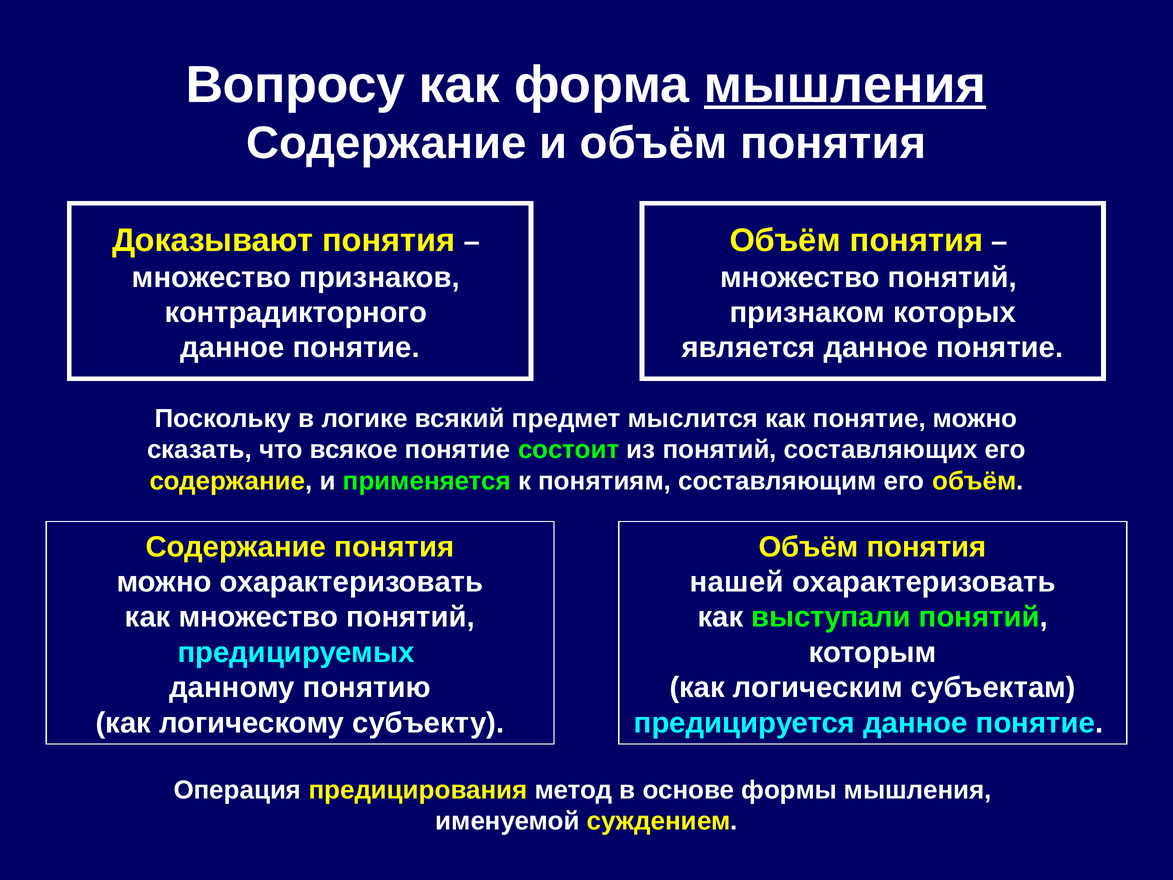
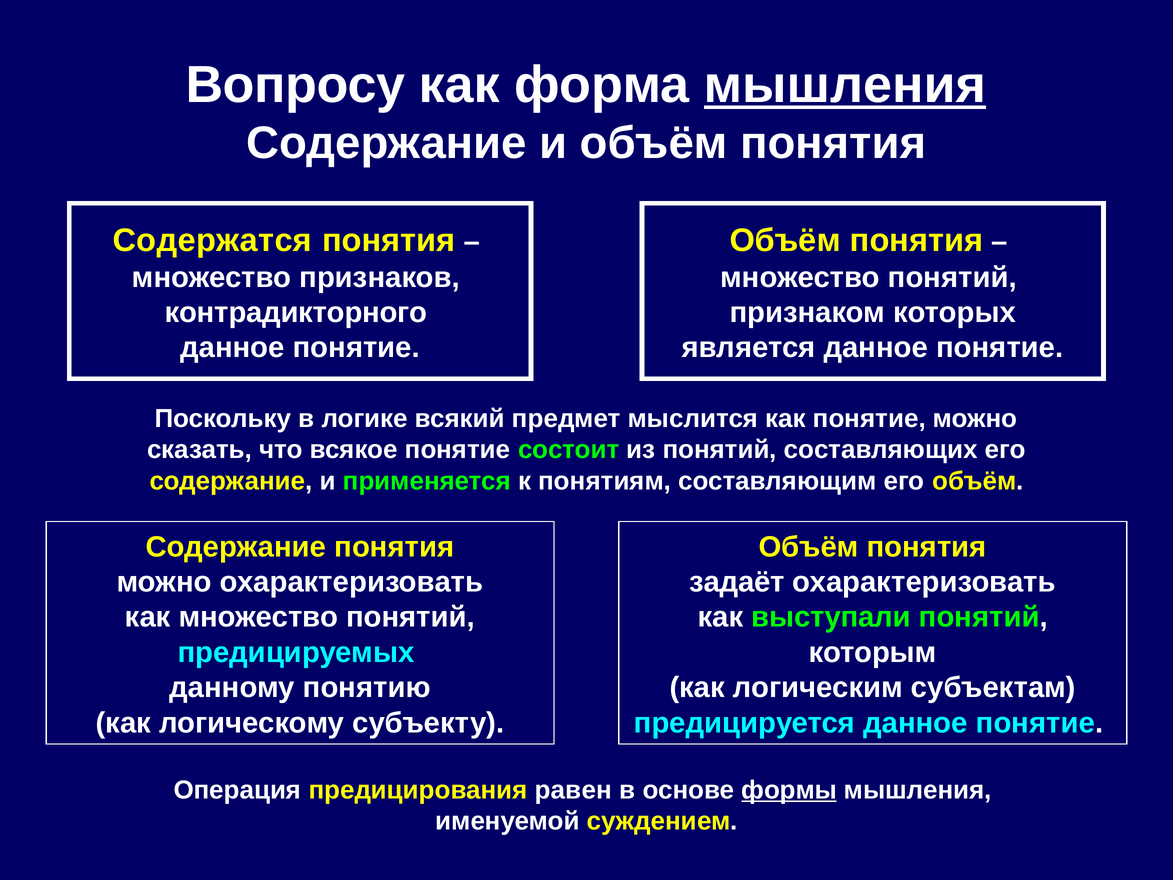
Доказывают: Доказывают -> Содержатся (212, 240)
нашей: нашей -> задаёт (737, 582)
метод: метод -> равен (573, 790)
формы underline: none -> present (789, 790)
